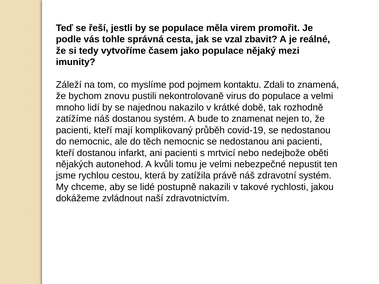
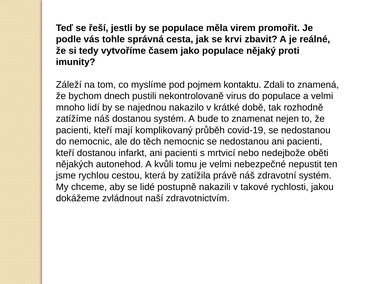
vzal: vzal -> krvi (233, 39)
mezi: mezi -> proti (289, 51)
znovu: znovu -> dnech (117, 96)
